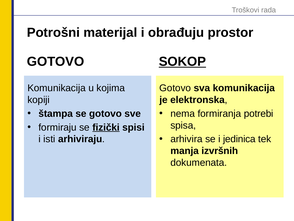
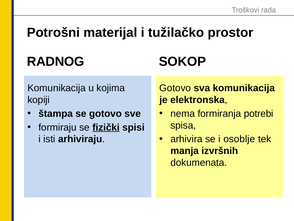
obrađuju: obrađuju -> tužilačko (176, 33)
GOTOVO: GOTOVO -> RADNOG (56, 62)
SOKOP underline: present -> none (182, 62)
jedinica: jedinica -> osoblje (239, 139)
